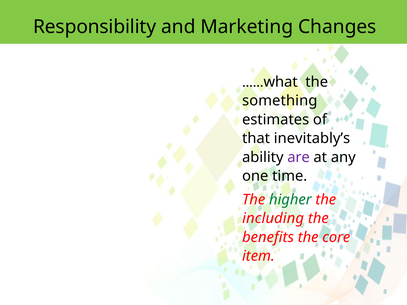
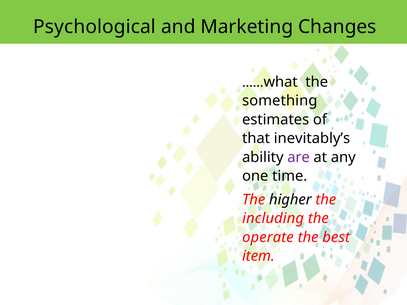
Responsibility: Responsibility -> Psychological (95, 27)
higher colour: green -> black (290, 200)
benefits: benefits -> operate (268, 237)
core: core -> best (336, 237)
